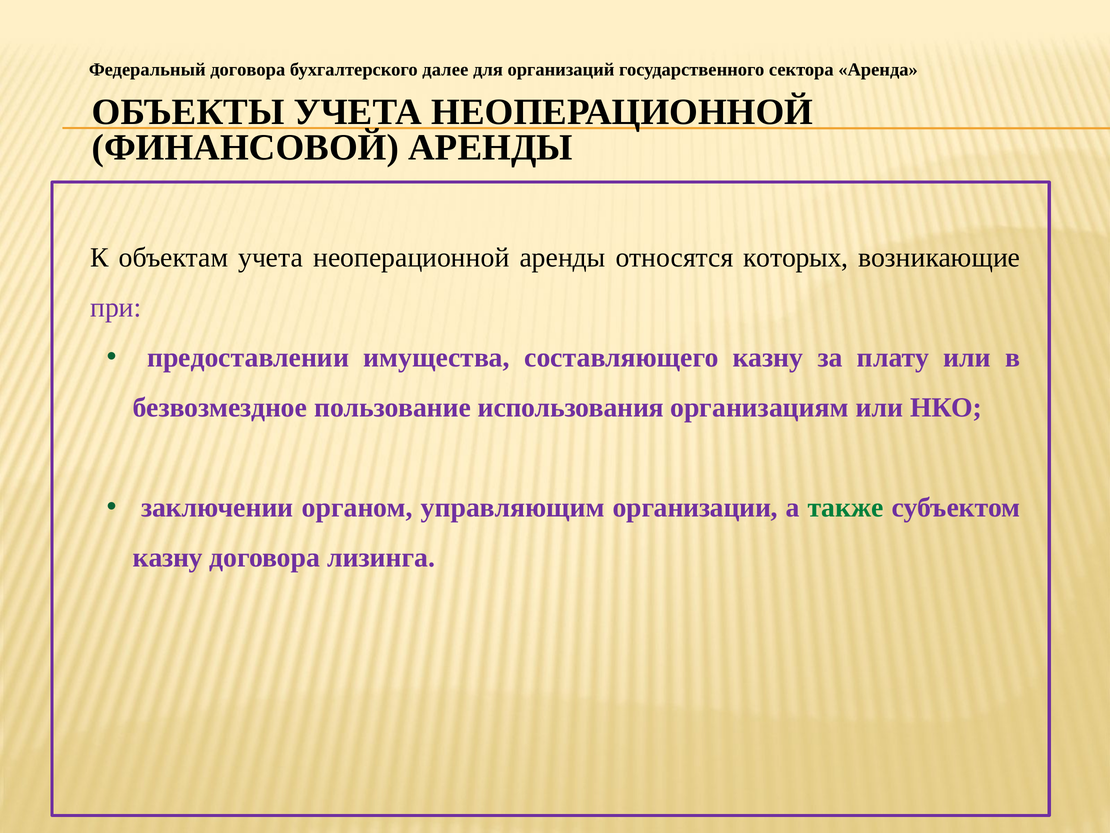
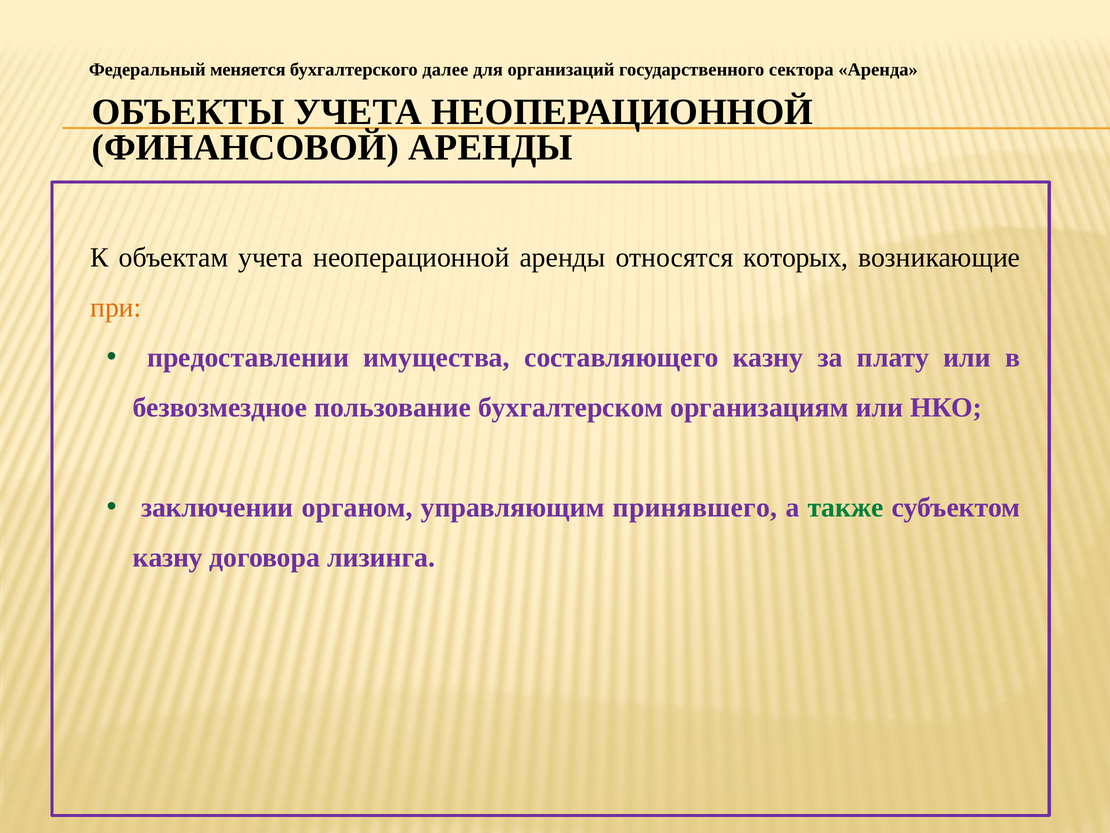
Федеральный договора: договора -> меняется (248, 70)
при colour: purple -> orange (116, 307)
использования: использования -> бухгалтерском (571, 407)
организации: организации -> принявшего (695, 507)
